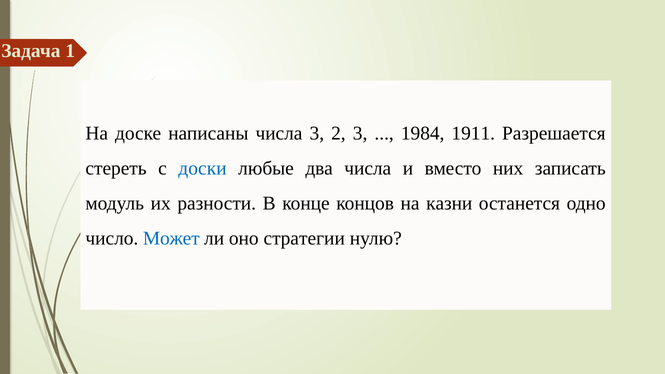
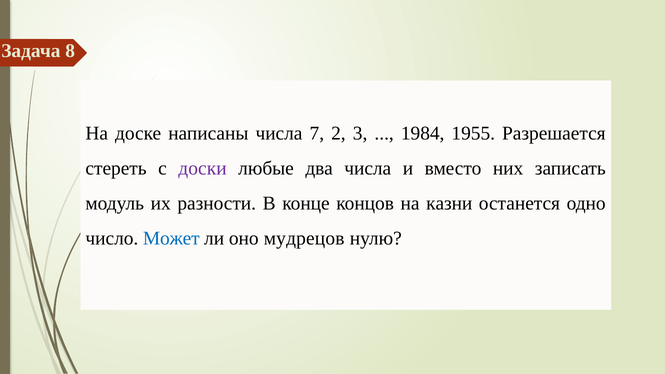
1: 1 -> 8 (70, 51)
числа 3: 3 -> 7 (317, 134)
1911: 1911 -> 1955 (473, 134)
доски colour: blue -> purple (203, 168)
стратегии: стратегии -> мудрецов (304, 238)
